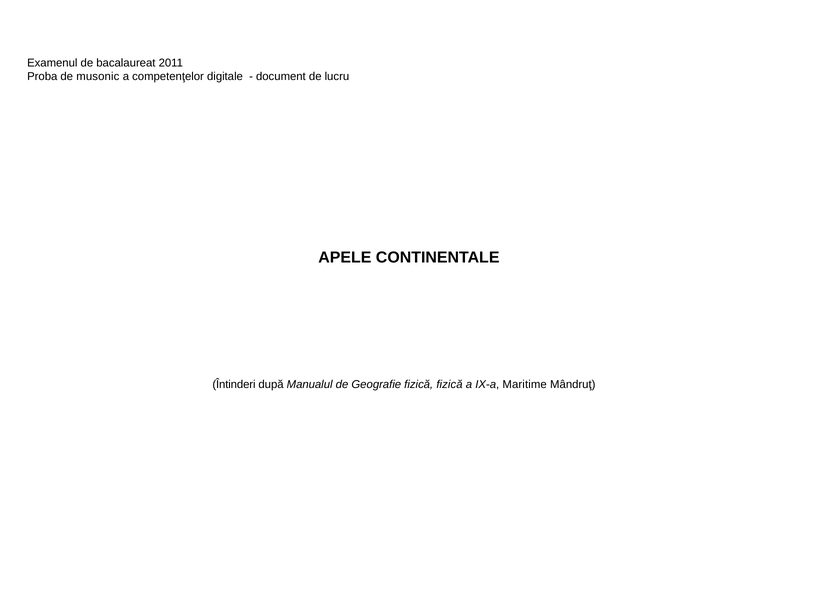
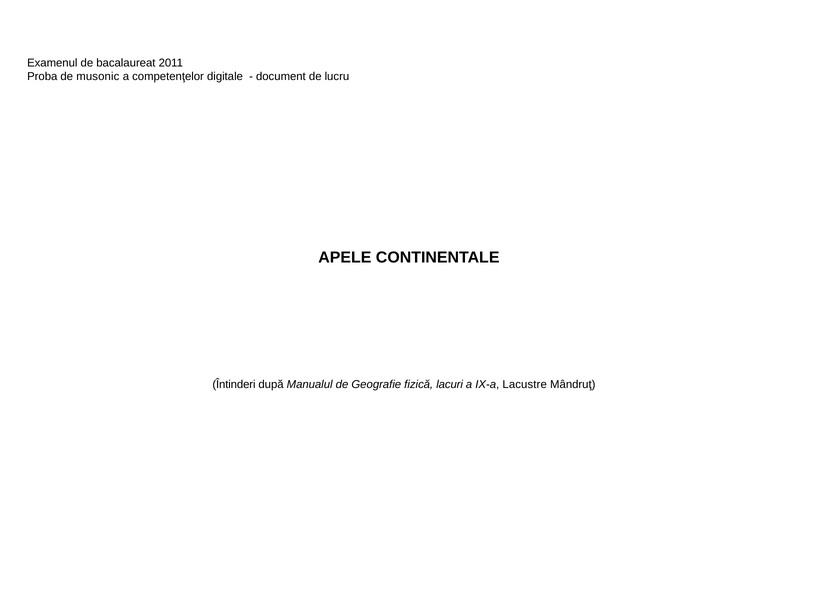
fizică fizică: fizică -> lacuri (450, 384)
Maritime: Maritime -> Lacustre (525, 384)
